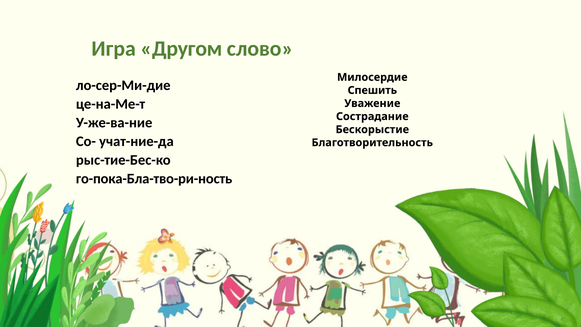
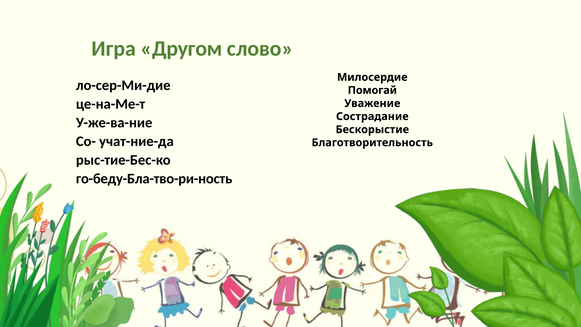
Спешить: Спешить -> Помогай (372, 90)
го-пока-Бла-тво-ри-ность: го-пока-Бла-тво-ри-ность -> го-беду-Бла-тво-ри-ность (154, 178)
